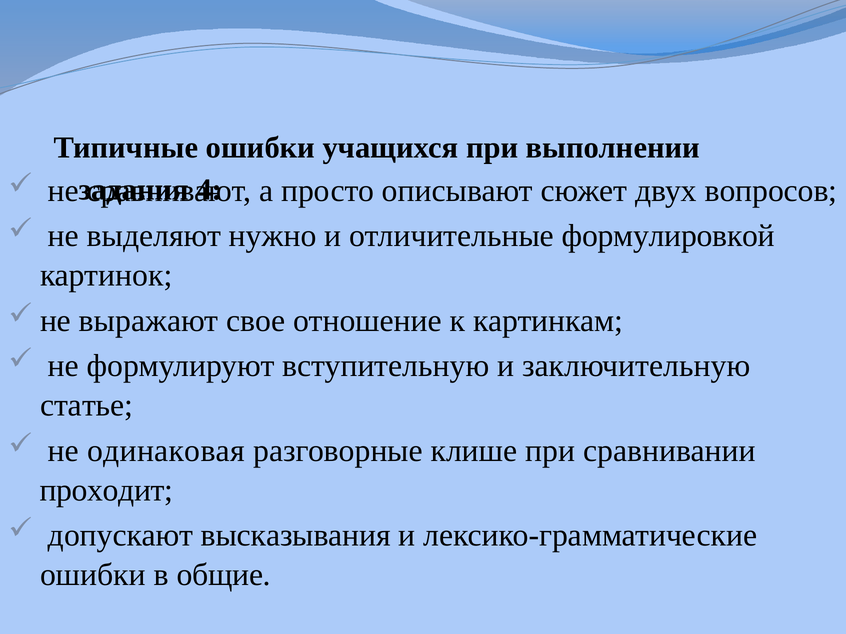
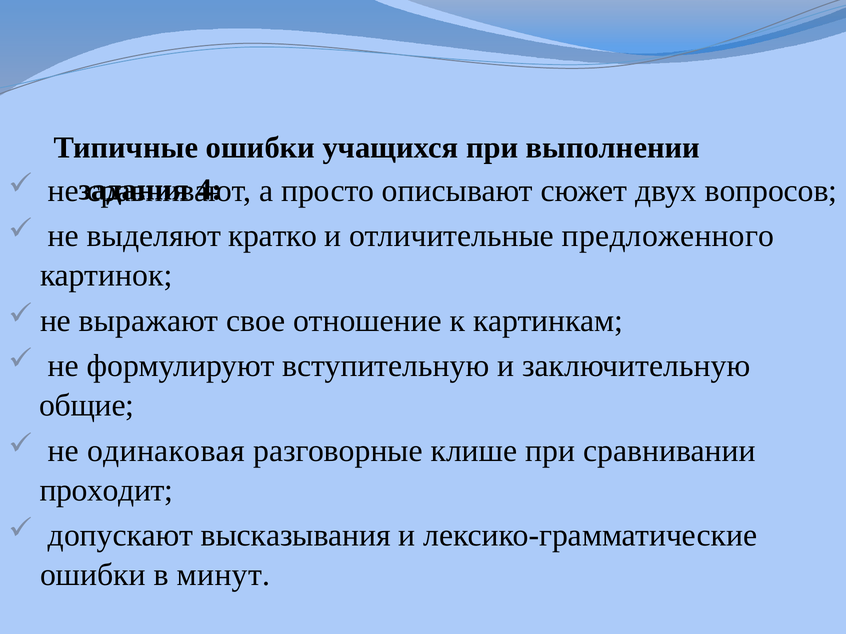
нужно: нужно -> кратко (273, 236)
формулировкой: формулировкой -> предложенного (668, 236)
статье: статье -> общие (87, 406)
общие: общие -> минут (224, 575)
